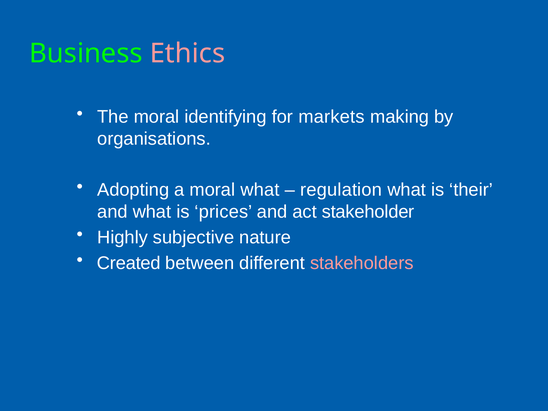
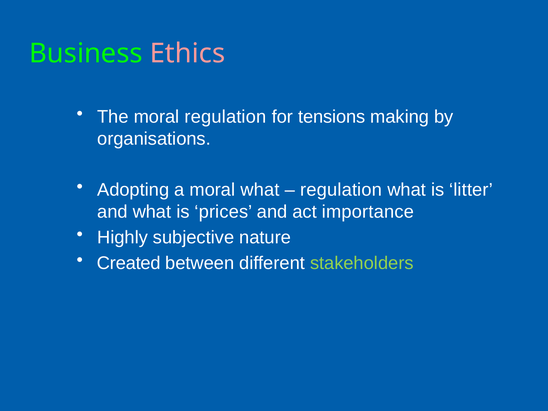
moral identifying: identifying -> regulation (225, 117)
markets: markets -> tensions (332, 117)
their: their -> litter (471, 190)
stakeholder: stakeholder -> importance (368, 212)
stakeholders colour: pink -> light green (362, 263)
